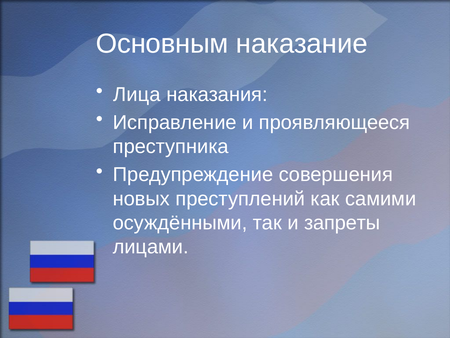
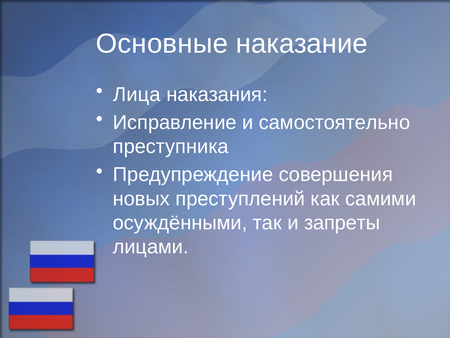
Основным: Основным -> Основные (162, 44)
проявляющееся: проявляющееся -> самостоятельно (335, 122)
